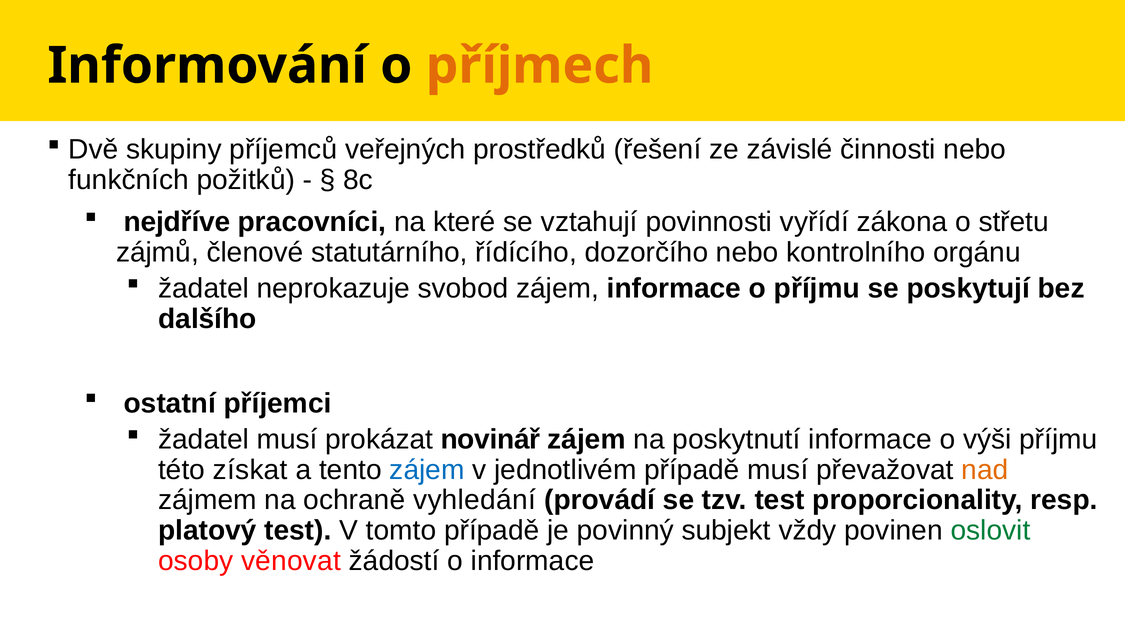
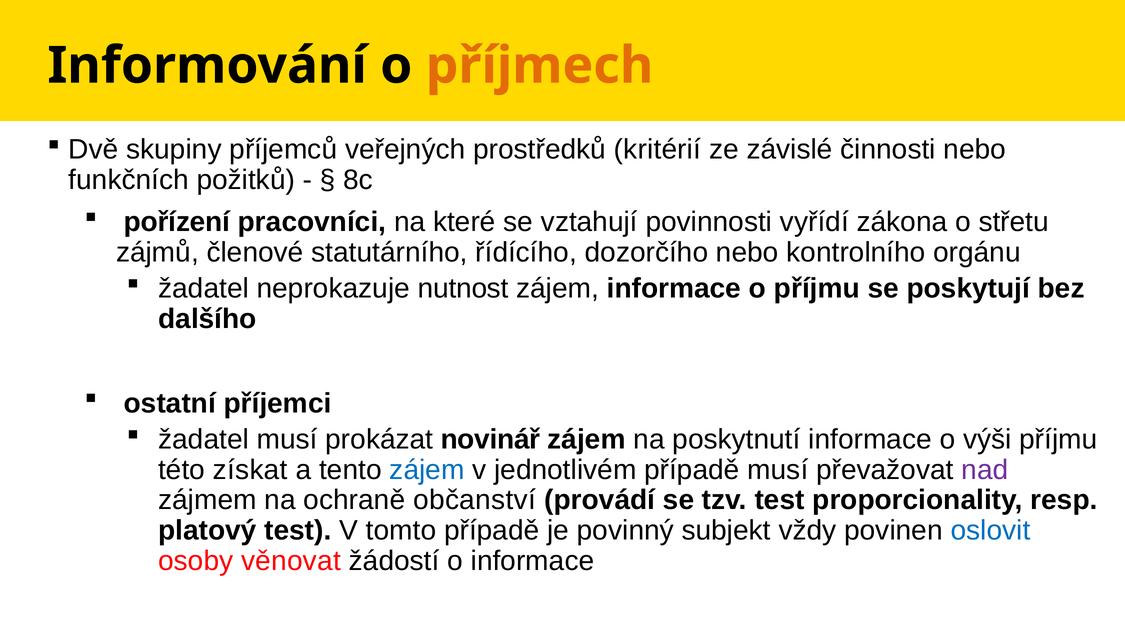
řešení: řešení -> kritérií (657, 150)
nejdříve: nejdříve -> pořízení (177, 222)
svobod: svobod -> nutnost (463, 289)
nad colour: orange -> purple (985, 470)
vyhledání: vyhledání -> občanství (475, 500)
oslovit colour: green -> blue (990, 530)
